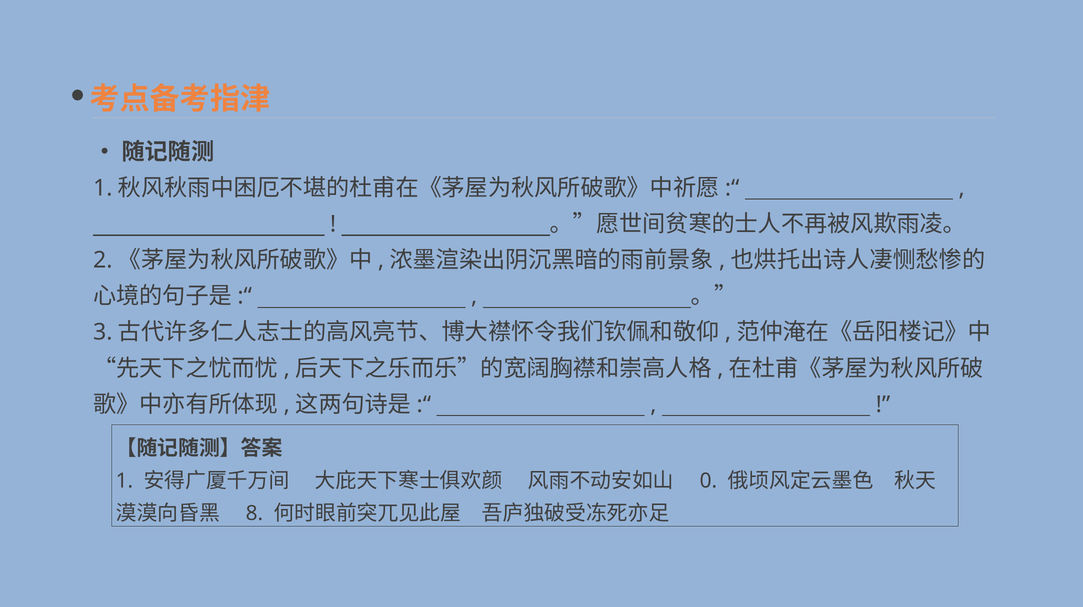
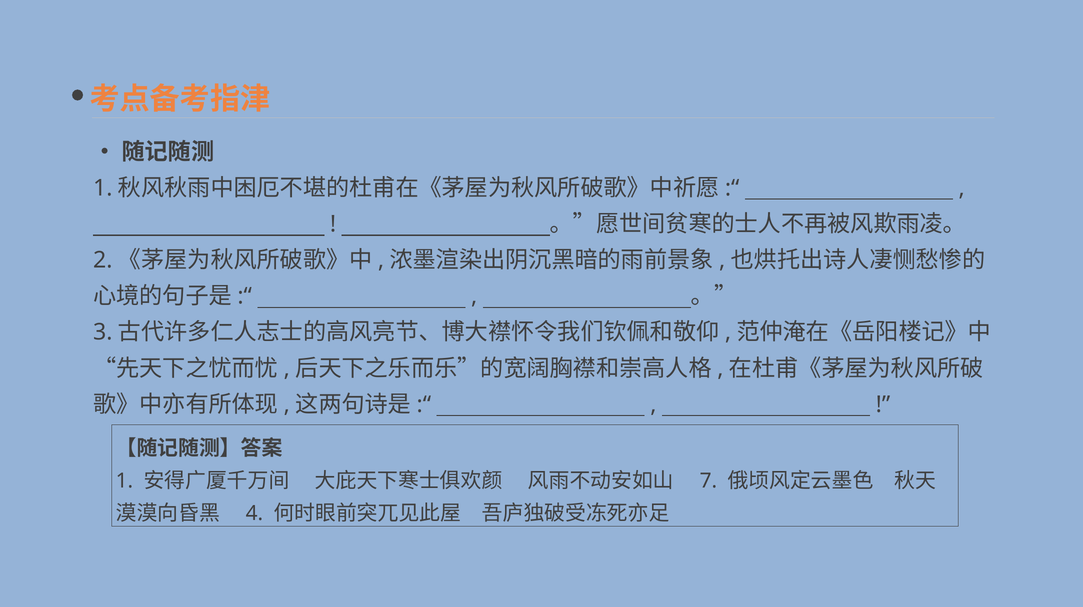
0: 0 -> 7 (708, 481)
8: 8 -> 4 (254, 514)
